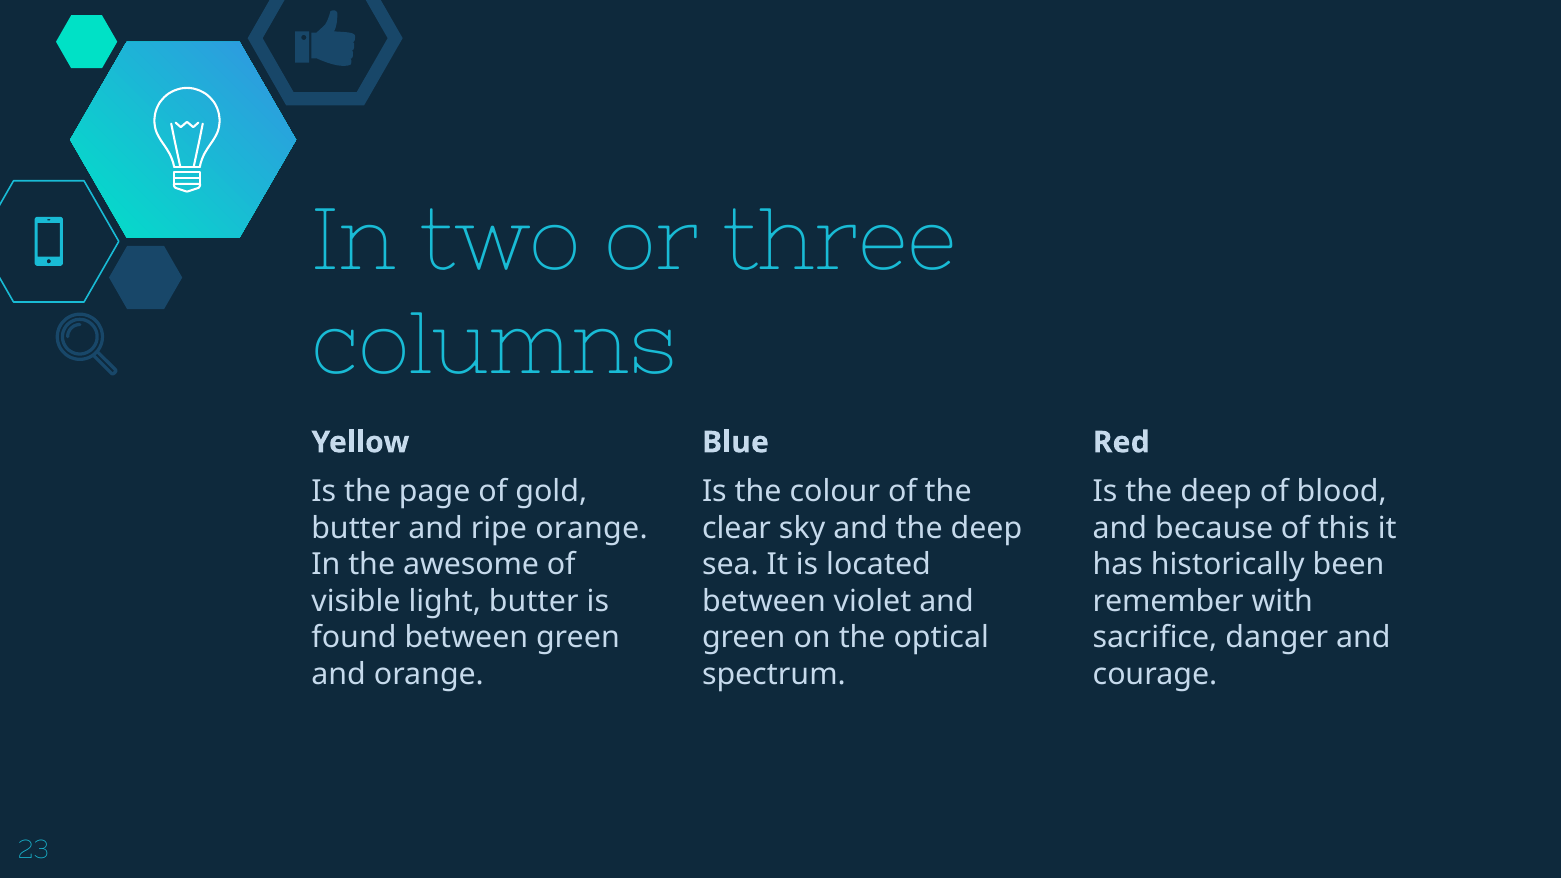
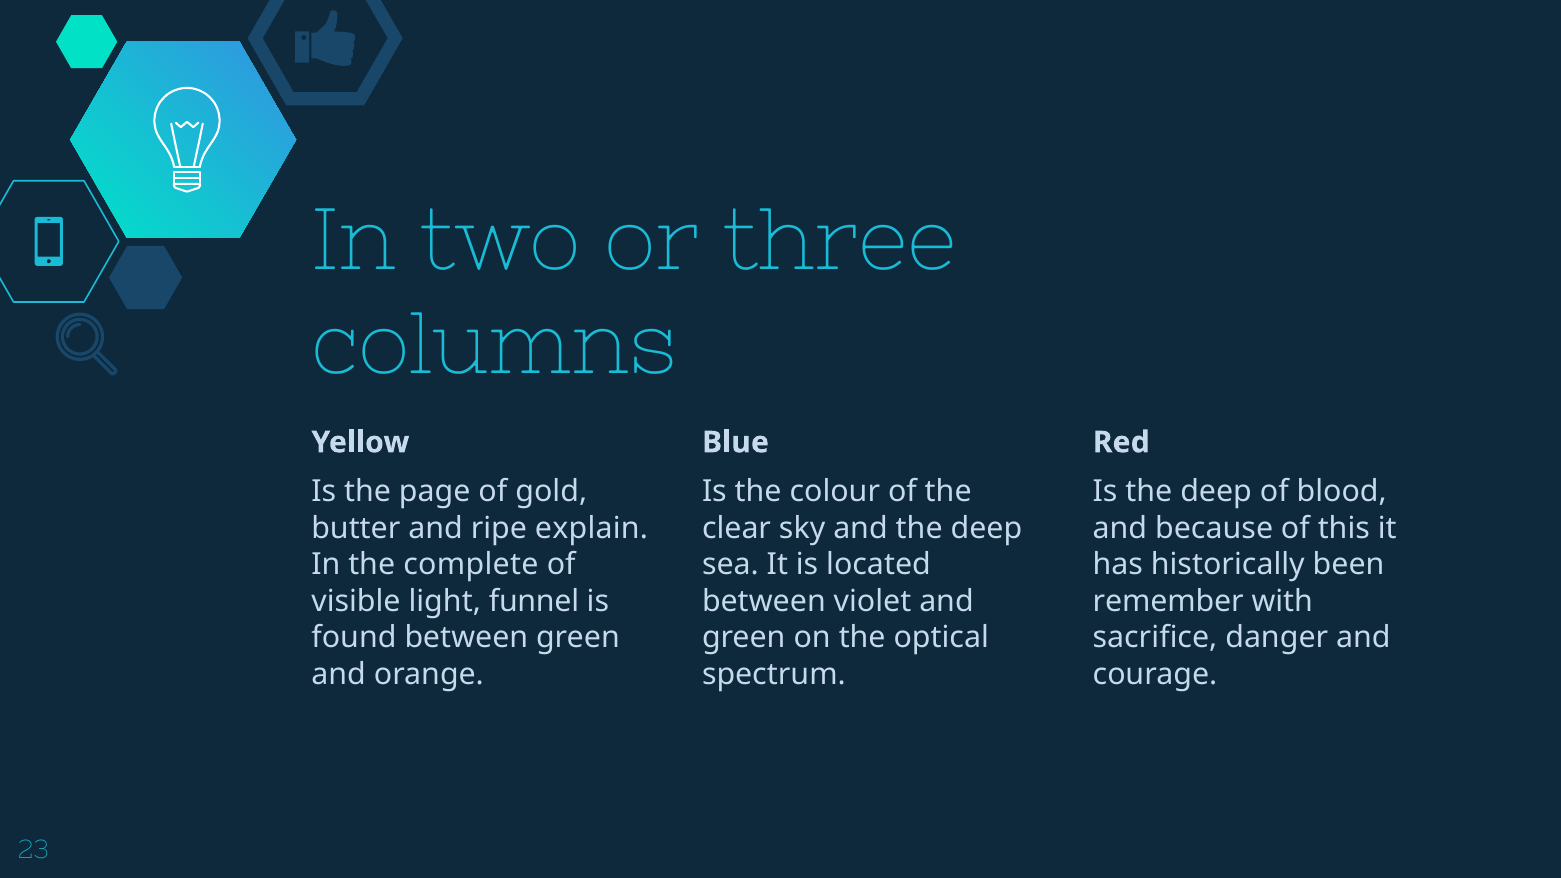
ripe orange: orange -> explain (592, 528)
awesome: awesome -> complete (471, 565)
light butter: butter -> funnel (534, 601)
